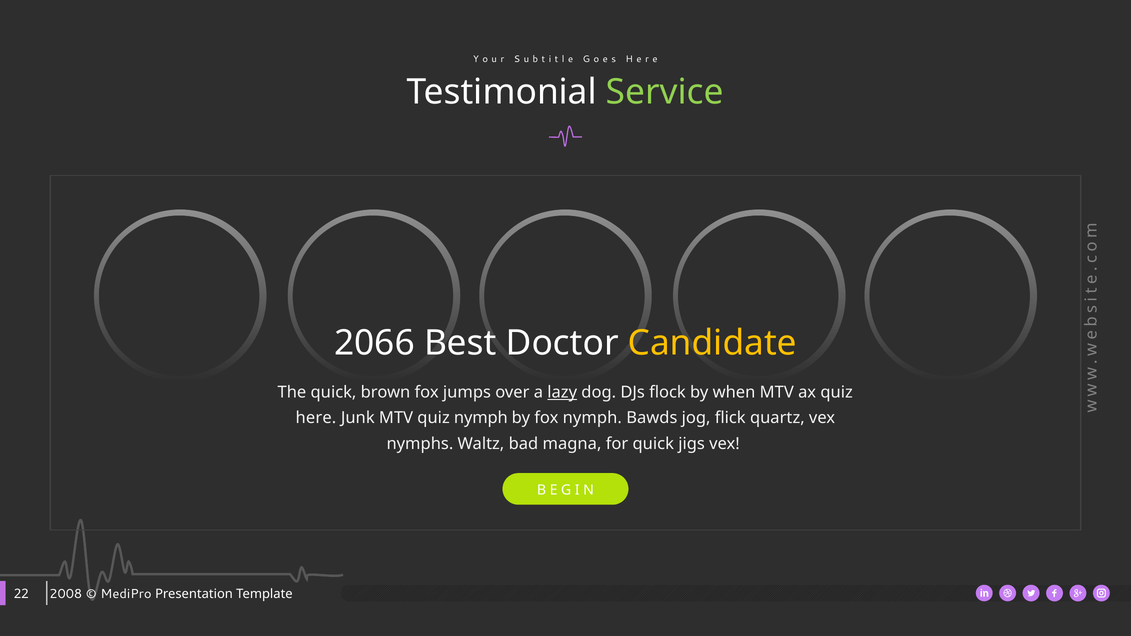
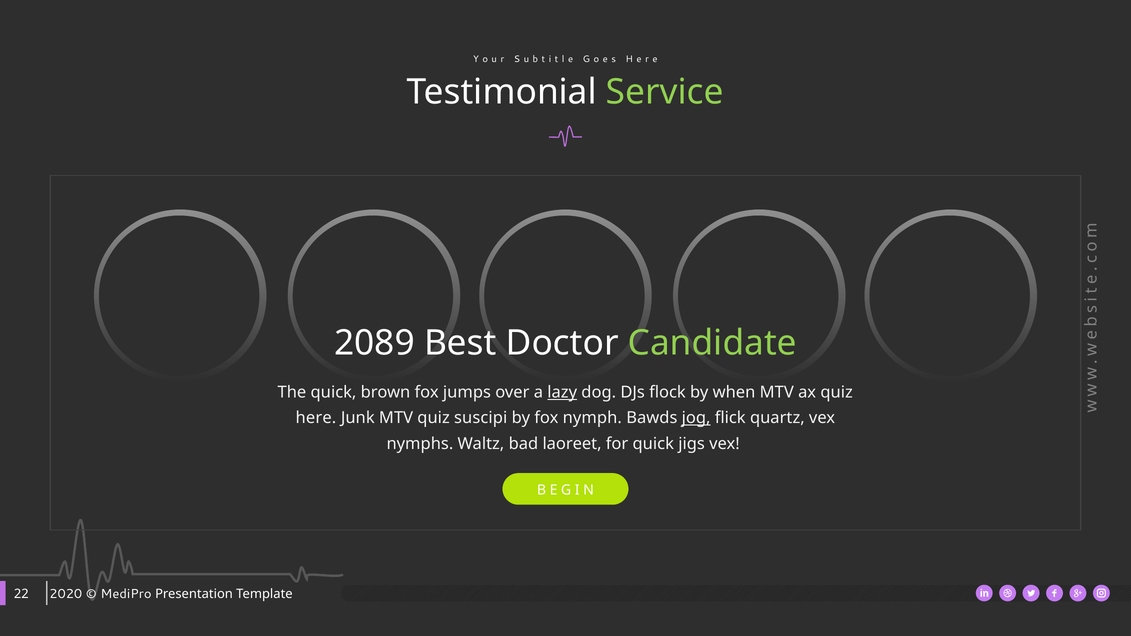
2066: 2066 -> 2089 (374, 343)
Candidate colour: yellow -> light green (712, 343)
quiz nymph: nymph -> suscipi (481, 418)
jog underline: none -> present (696, 418)
magna: magna -> laoreet (572, 444)
2008: 2008 -> 2020 (66, 594)
